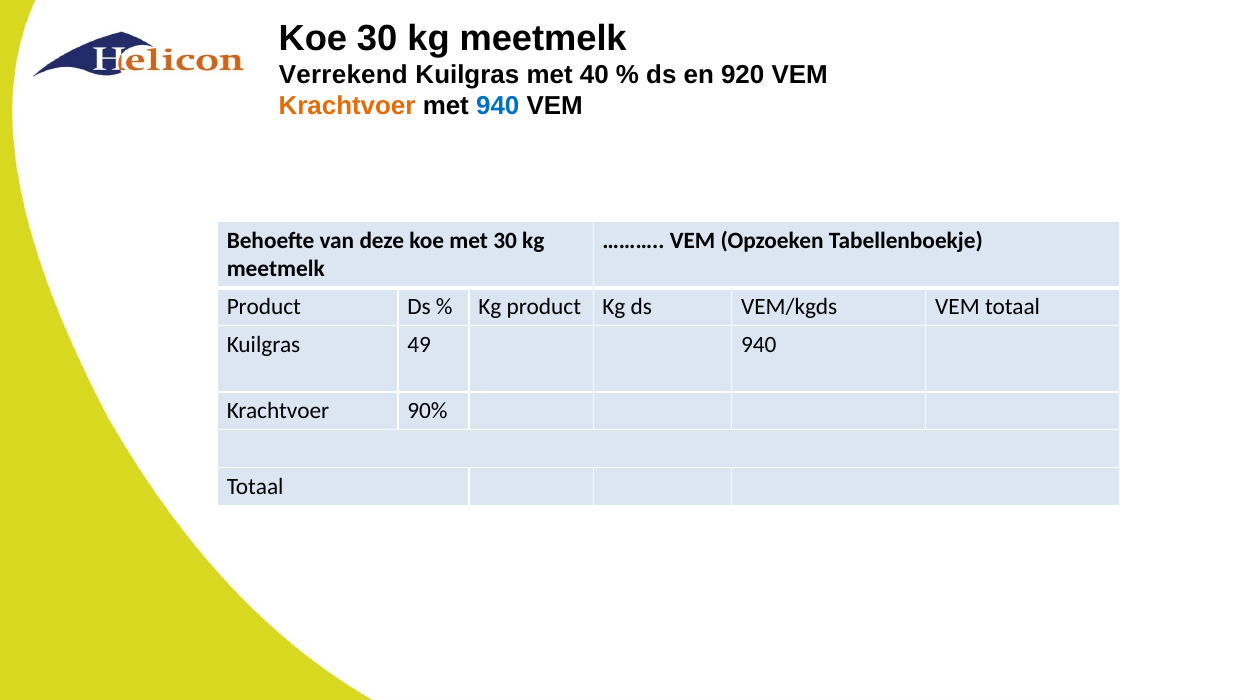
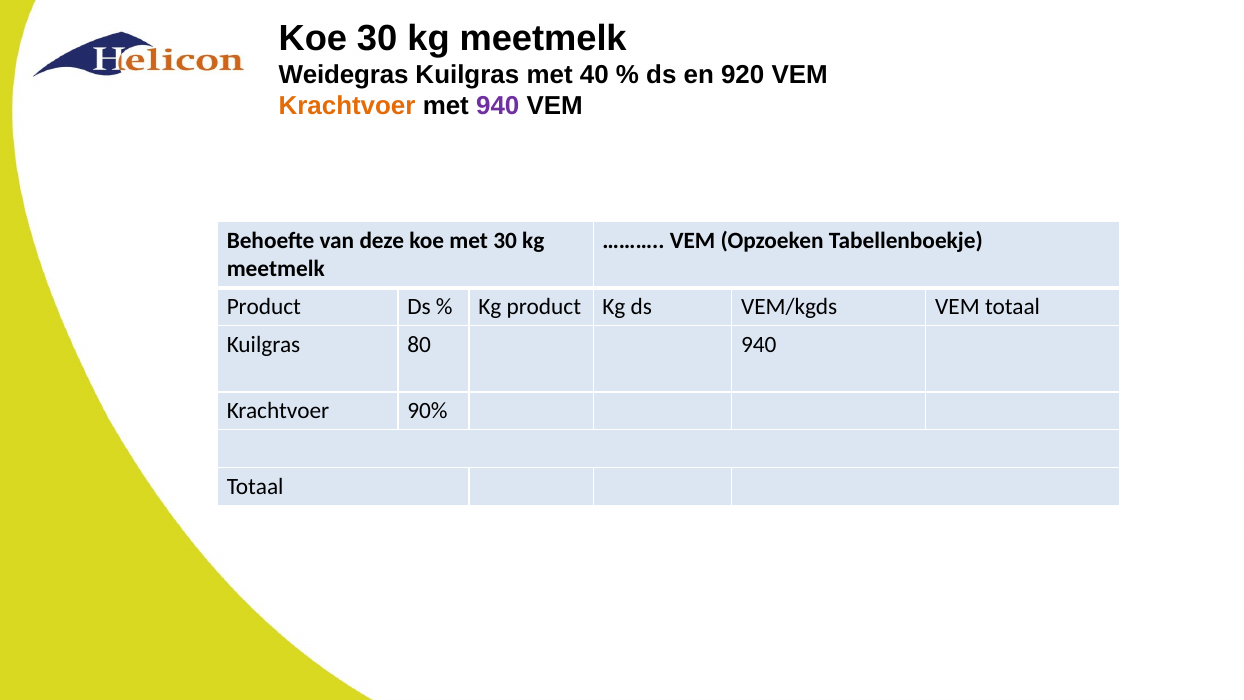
Verrekend: Verrekend -> Weidegras (344, 75)
940 colour: blue -> purple (498, 106)
49: 49 -> 80 (419, 345)
